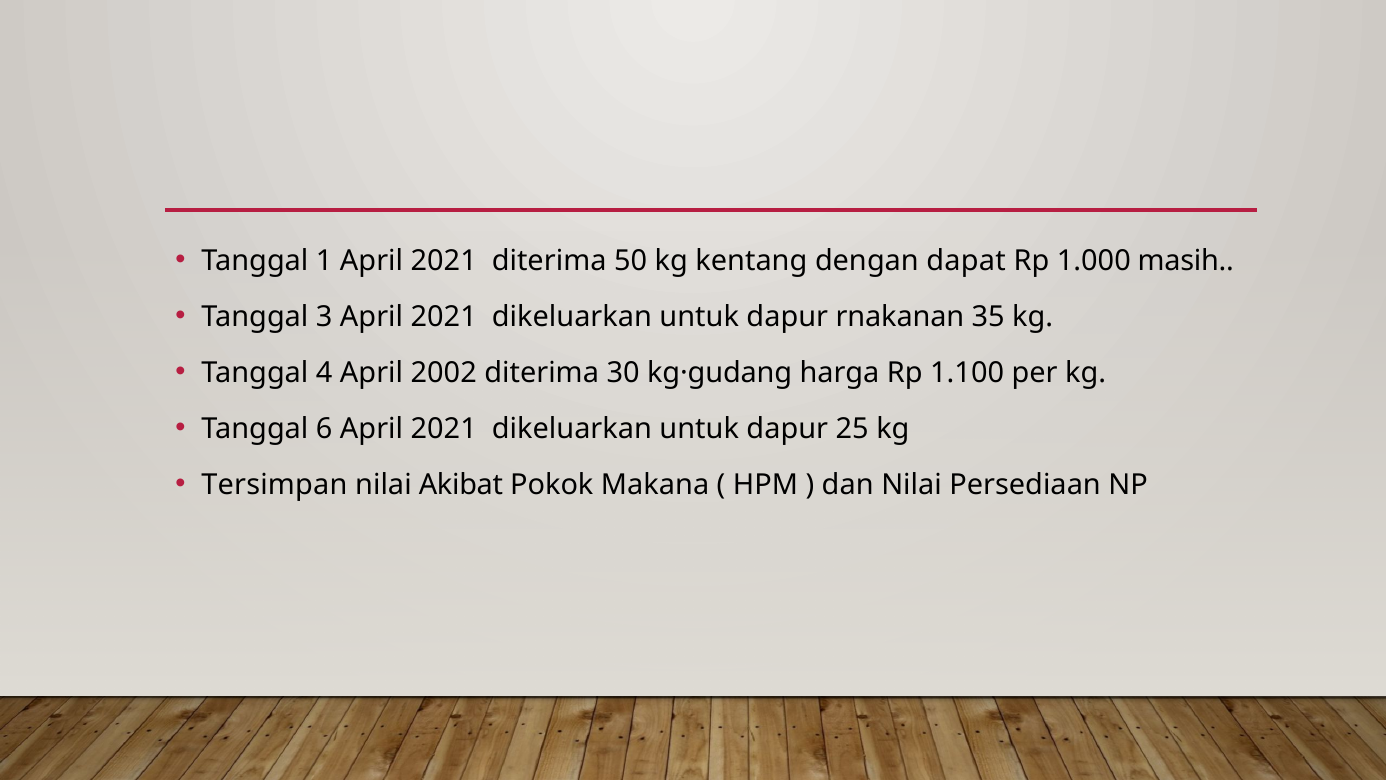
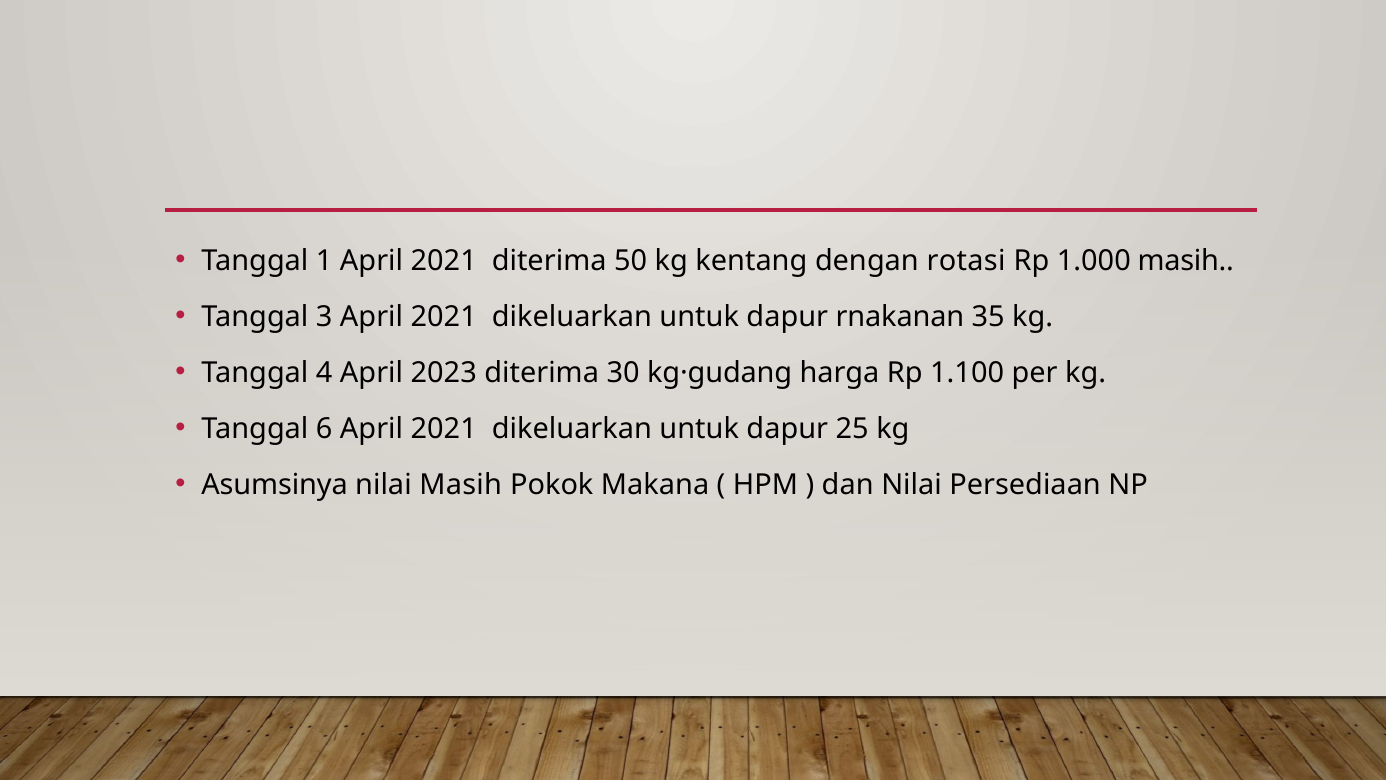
dapat: dapat -> rotasi (966, 261)
2002: 2002 -> 2023 (444, 373)
Tersimpan: Tersimpan -> Asumsinya (275, 485)
nilai Akibat: Akibat -> Masih (461, 485)
